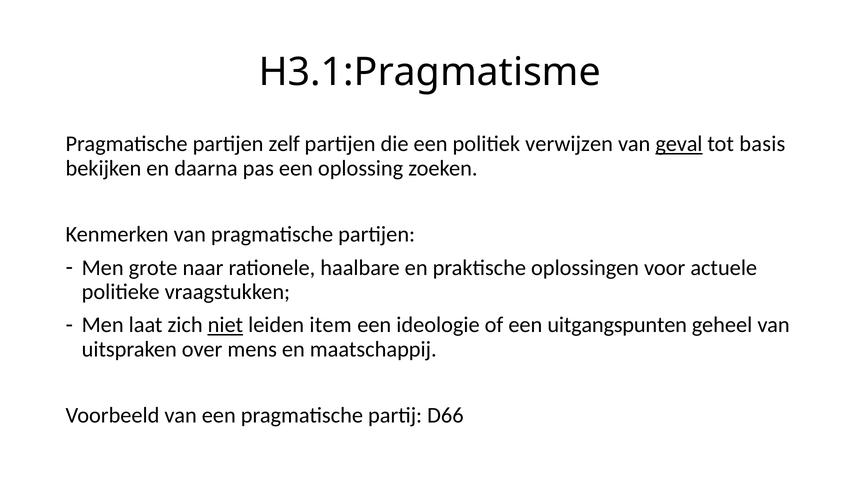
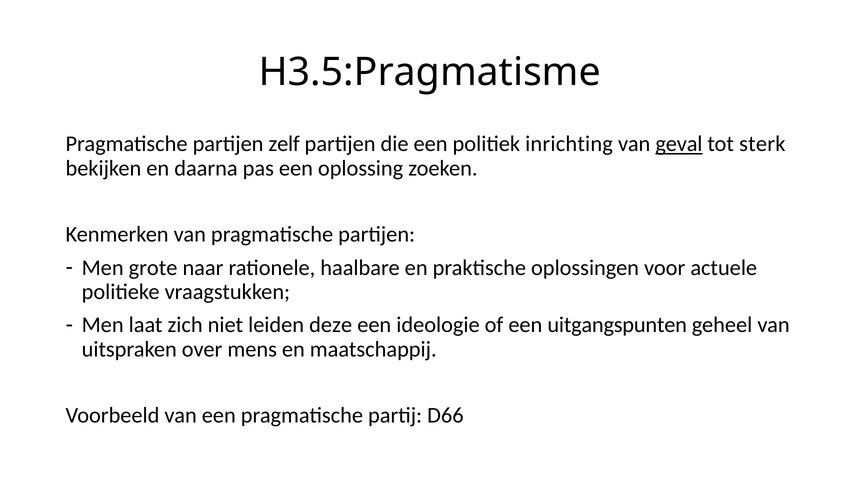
H3.1:Pragmatisme: H3.1:Pragmatisme -> H3.5:Pragmatisme (430, 72)
verwijzen: verwijzen -> inrichting (569, 144)
basis: basis -> sterk (762, 144)
niet underline: present -> none (225, 325)
item: item -> deze (331, 325)
